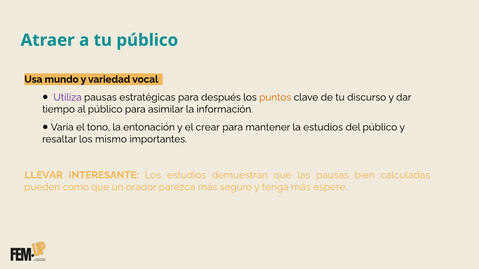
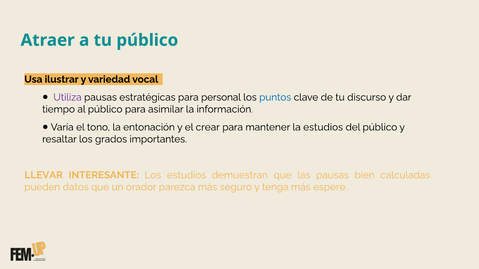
mundo: mundo -> ilustrar (62, 79)
después: después -> personal (221, 97)
puntos colour: orange -> blue (275, 97)
mismo: mismo -> grados (111, 139)
como: como -> datos (76, 187)
